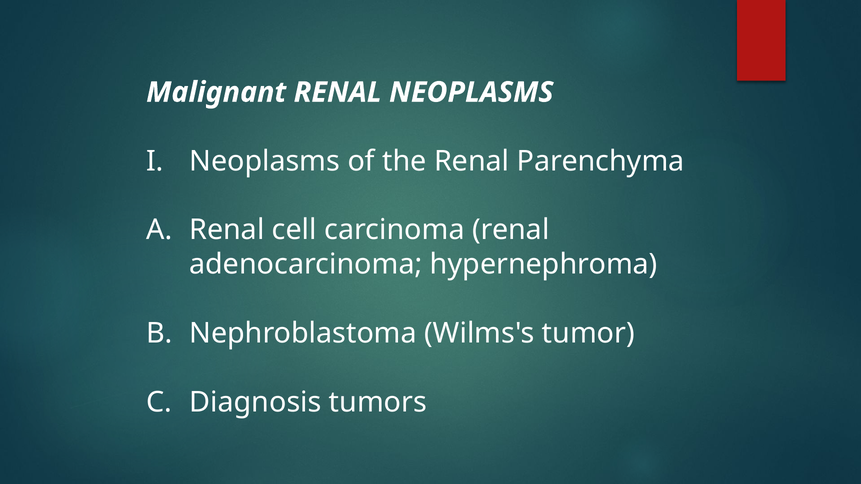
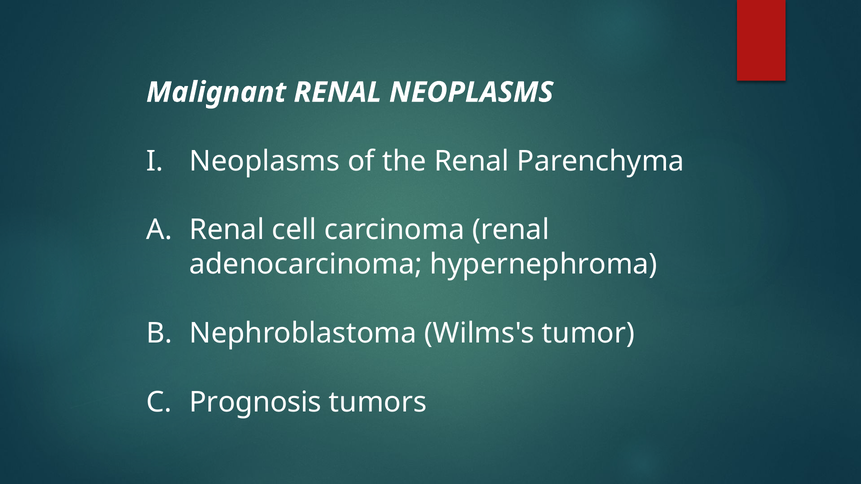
Diagnosis: Diagnosis -> Prognosis (256, 402)
